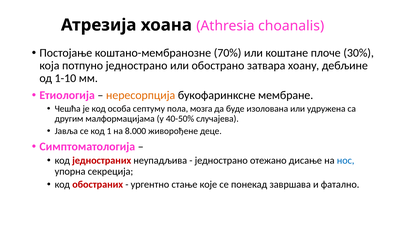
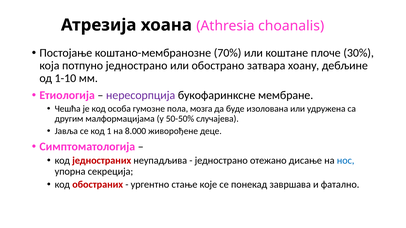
нересорпција colour: orange -> purple (141, 96)
септуму: септуму -> гумозне (149, 109)
40-50%: 40-50% -> 50-50% (180, 119)
